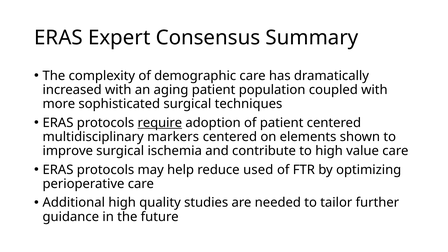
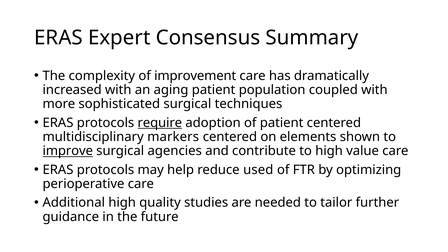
demographic: demographic -> improvement (195, 76)
improve underline: none -> present (68, 151)
ischemia: ischemia -> agencies (175, 151)
